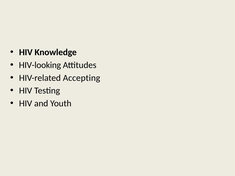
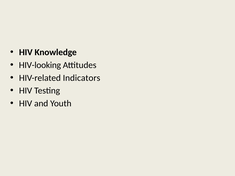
Accepting: Accepting -> Indicators (82, 78)
